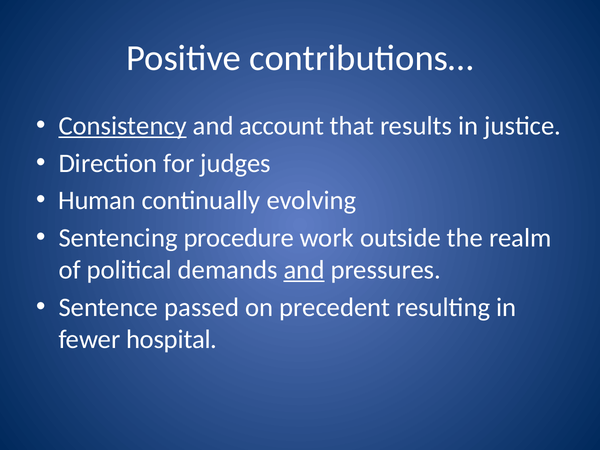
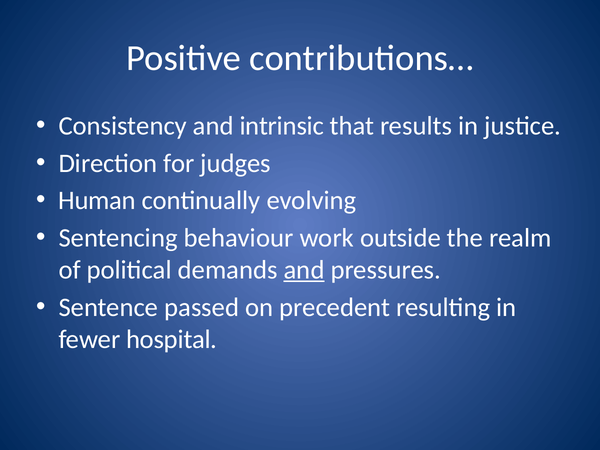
Consistency underline: present -> none (123, 126)
account: account -> intrinsic (282, 126)
procedure: procedure -> behaviour (239, 238)
